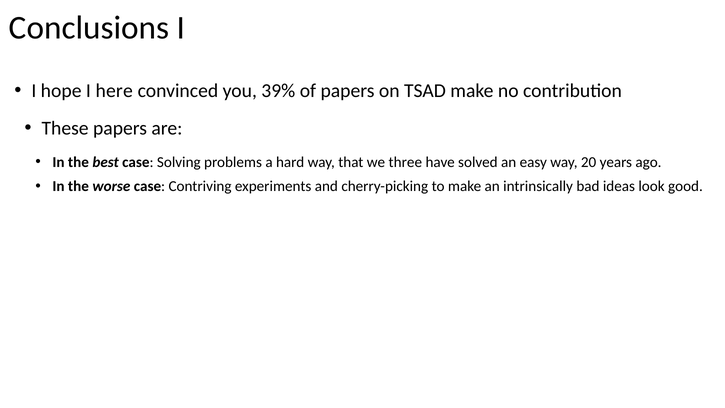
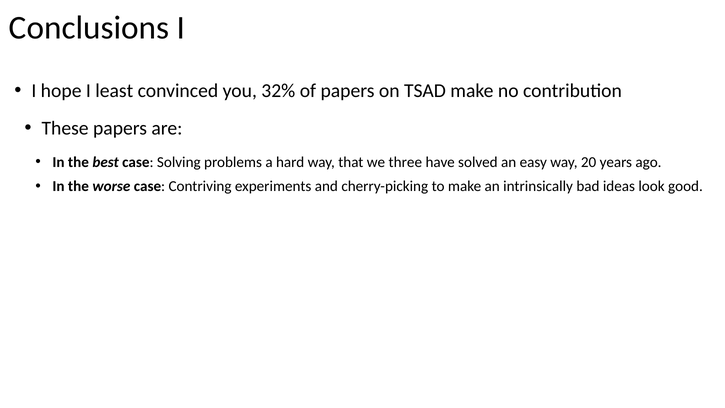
here: here -> least (114, 91)
39%: 39% -> 32% (278, 91)
